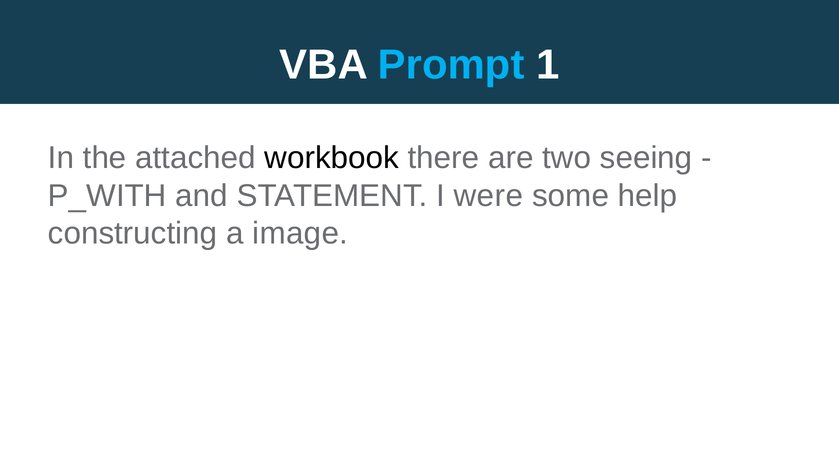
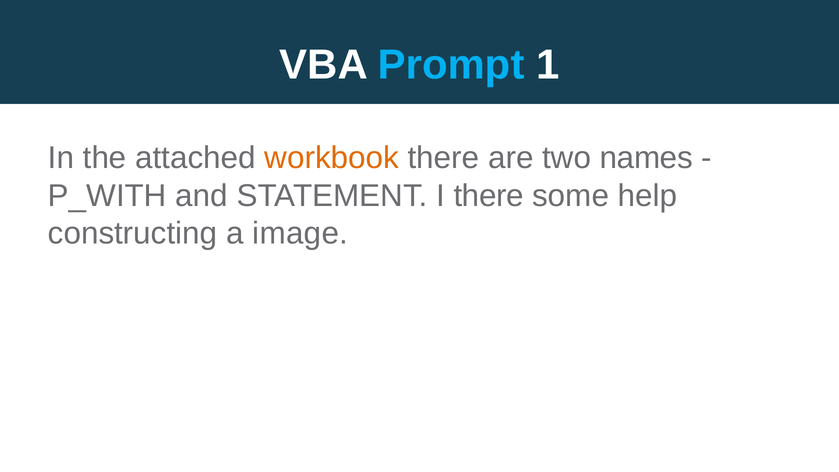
workbook colour: black -> orange (332, 158)
seeing: seeing -> names (646, 158)
I were: were -> there (489, 196)
